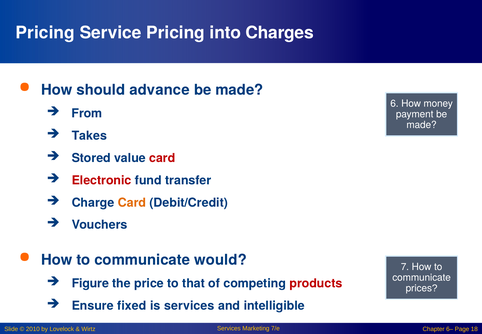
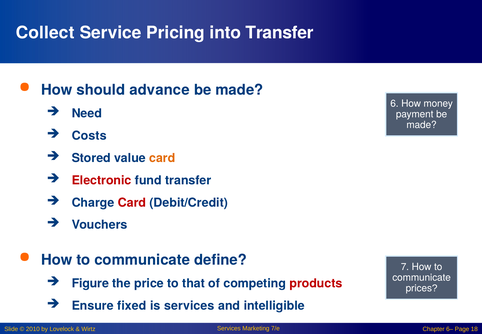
Pricing: Pricing -> Collect (45, 33)
into Charges: Charges -> Transfer (280, 33)
From: From -> Need (87, 113)
Takes: Takes -> Costs (89, 136)
card colour: red -> orange (162, 158)
Card colour: orange -> red (132, 202)
would: would -> define (221, 260)
